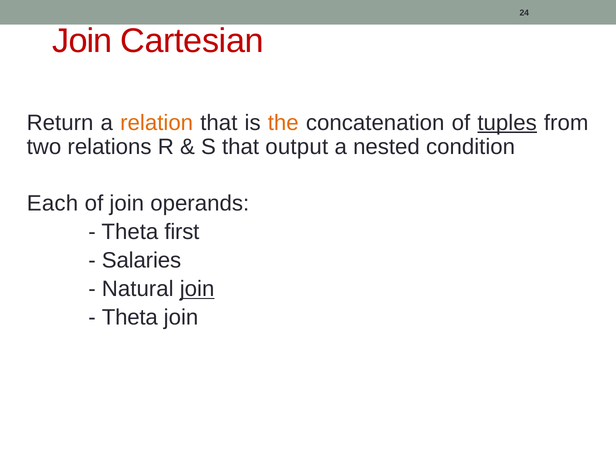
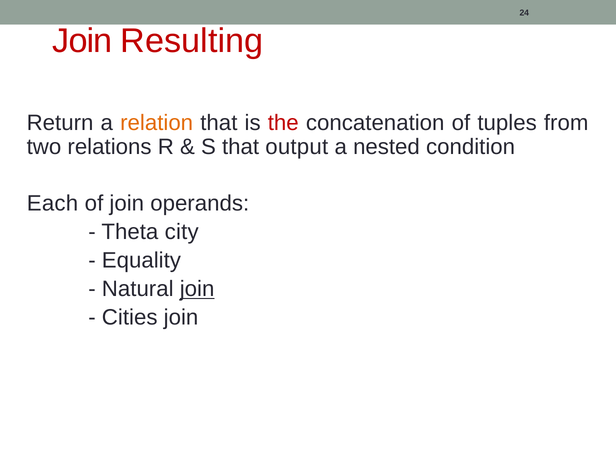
Cartesian: Cartesian -> Resulting (192, 41)
the colour: orange -> red (283, 123)
tuples underline: present -> none (507, 123)
first: first -> city (182, 232)
Salaries: Salaries -> Equality (141, 261)
Theta: Theta -> Cities (130, 317)
